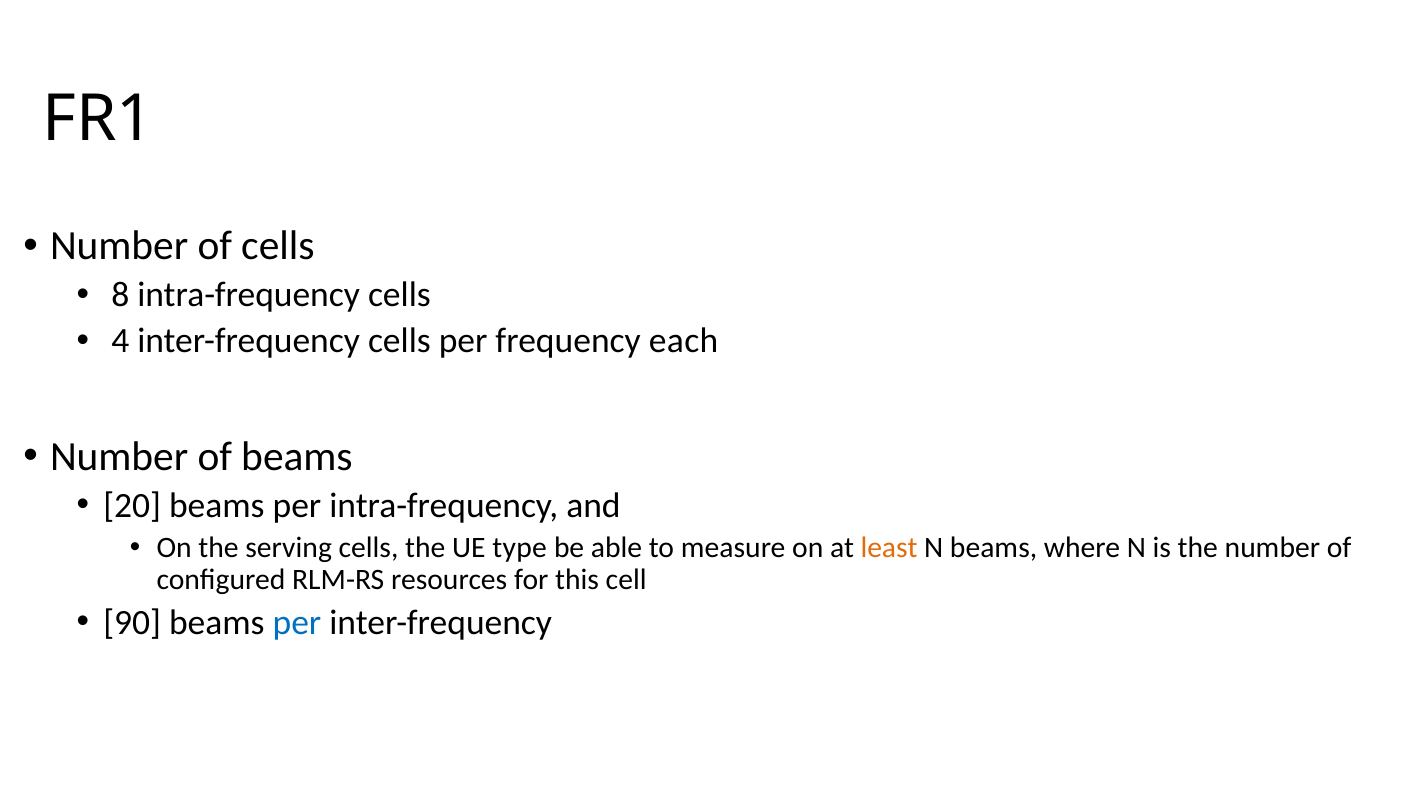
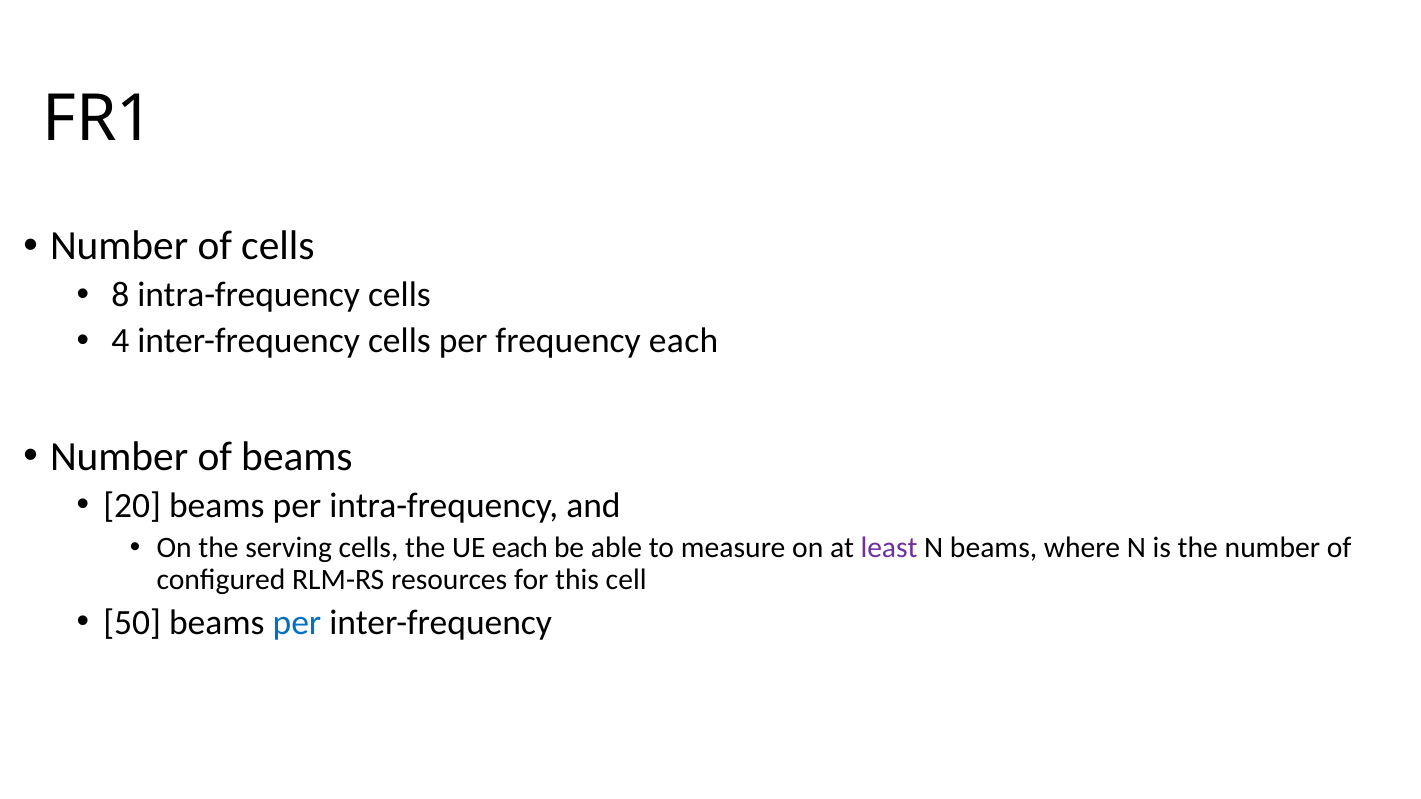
UE type: type -> each (520, 548)
least colour: orange -> purple (889, 548)
90: 90 -> 50 (132, 623)
